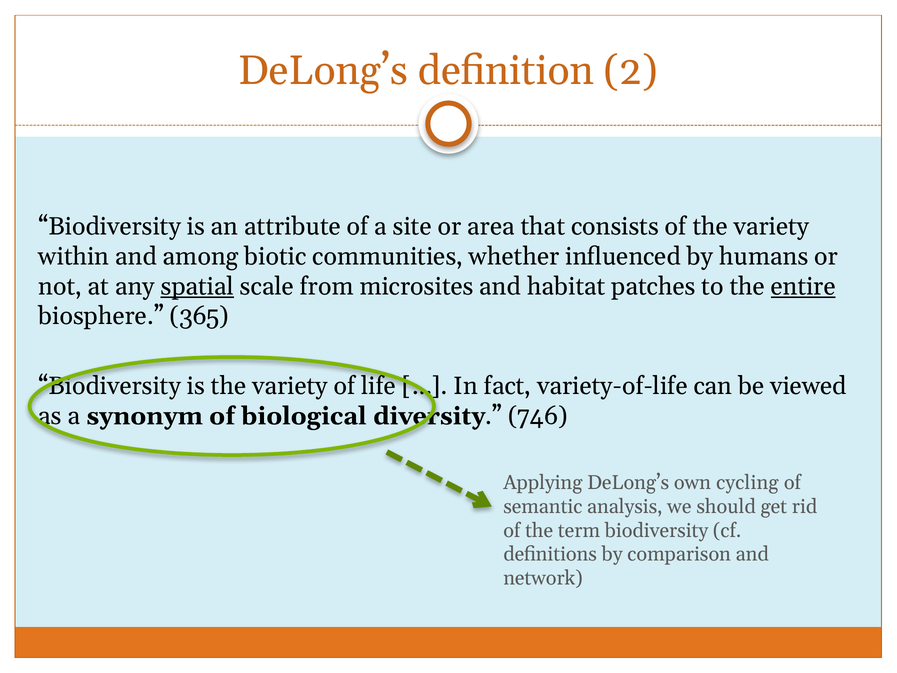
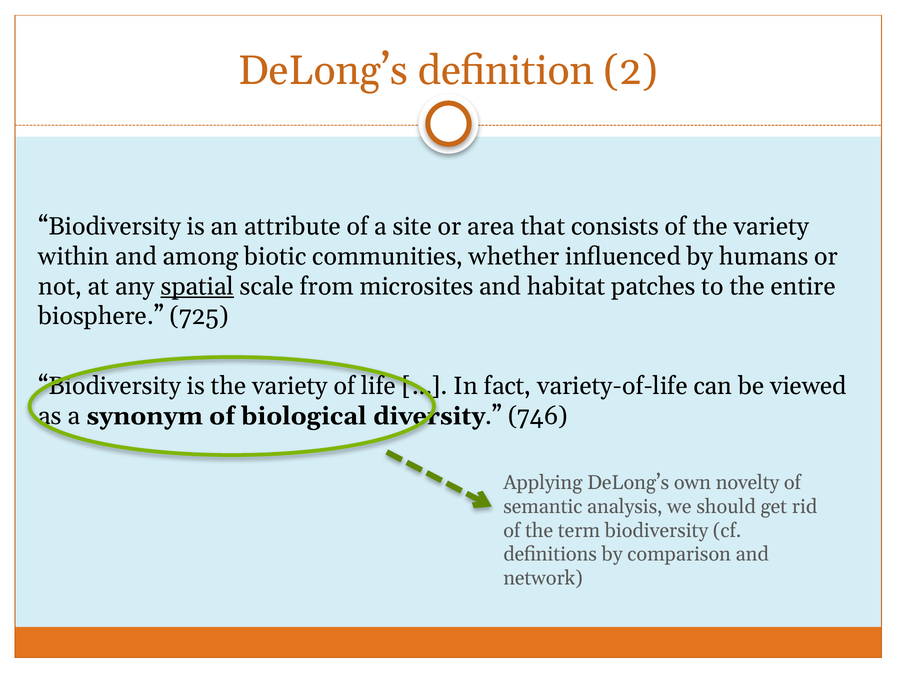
entire underline: present -> none (803, 286)
365: 365 -> 725 (199, 316)
cycling: cycling -> novelty (748, 482)
